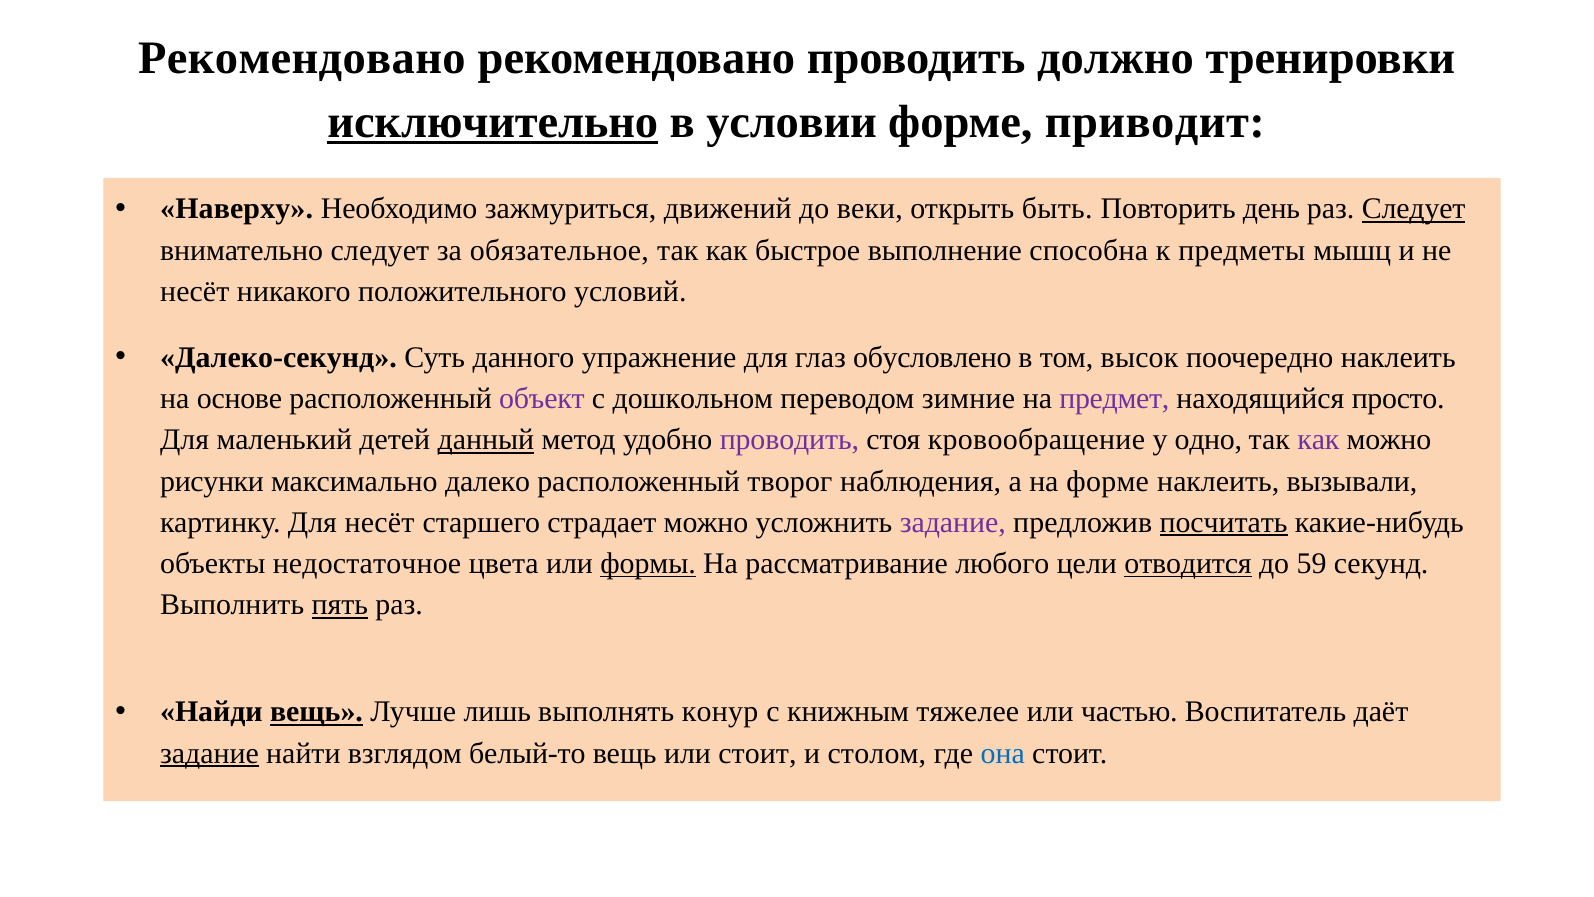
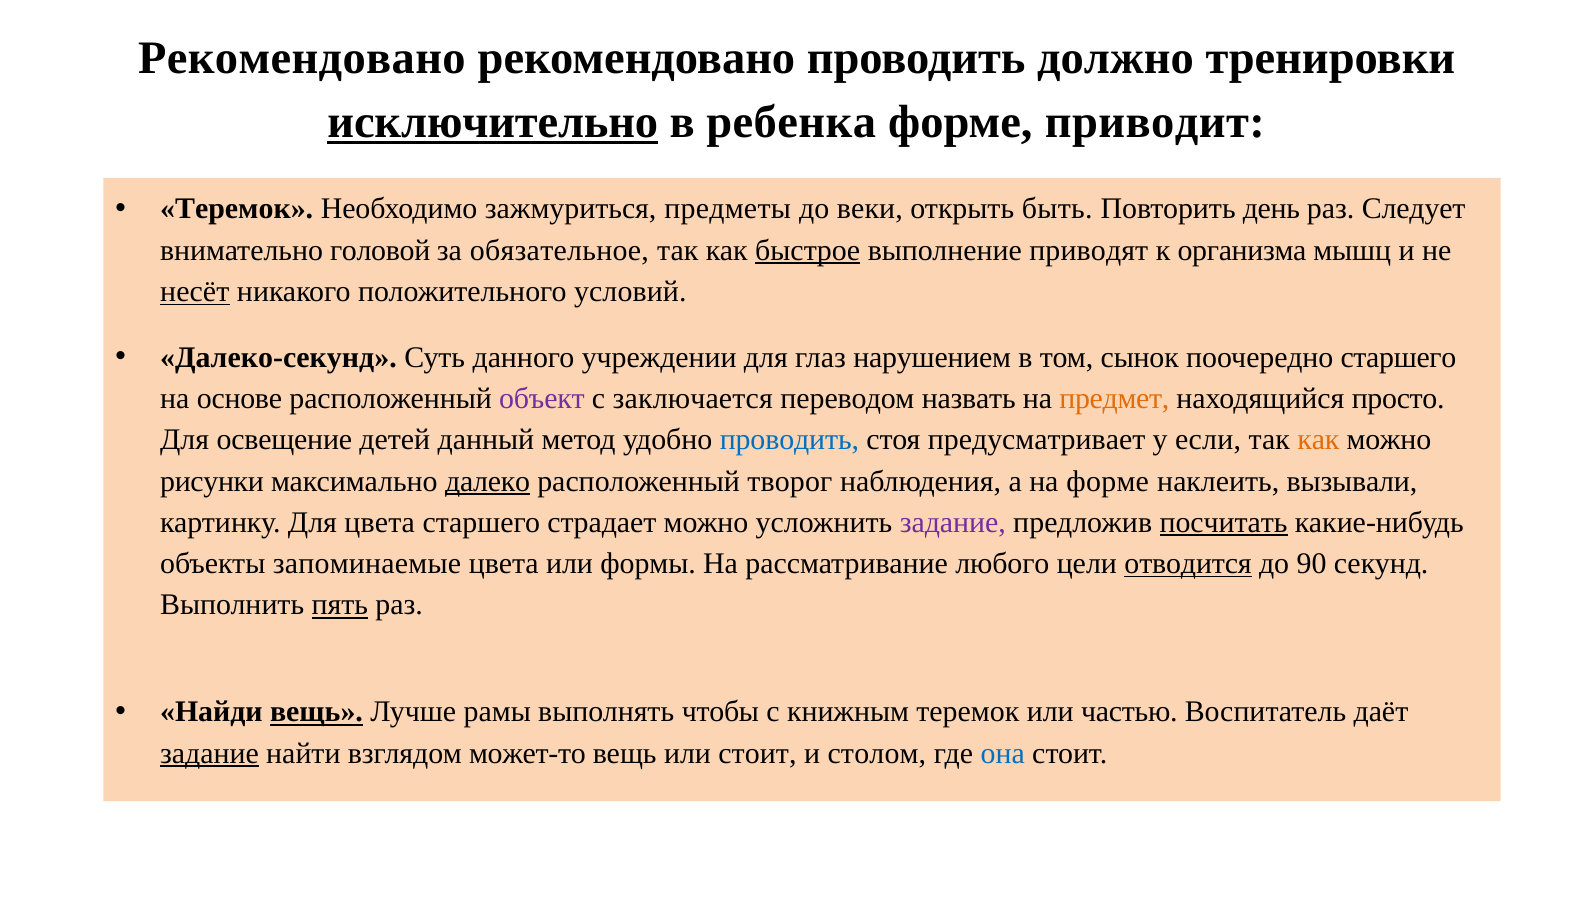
условии: условии -> ребенка (791, 122)
Наверху: Наверху -> Теремок (237, 209)
движений: движений -> предметы (728, 209)
Следует underline: present -> none (1414, 209)
внимательно следует: следует -> головой (380, 250)
быстрое underline: none -> present (808, 250)
способна: способна -> приводят (1089, 250)
предметы: предметы -> организма (1242, 250)
несёт underline: none -> present (195, 292)
упражнение: упражнение -> учреждении (659, 357)
обусловлено: обусловлено -> нарушением (932, 357)
высок: высок -> сынок (1140, 357)
поочередно наклеить: наклеить -> старшего (1398, 357)
дошкольном: дошкольном -> заключается (693, 399)
зимние: зимние -> назвать (969, 399)
предмет colour: purple -> orange (1114, 399)
маленький: маленький -> освещение (284, 440)
данный underline: present -> none (486, 440)
проводить colour: purple -> blue (789, 440)
кровообращение: кровообращение -> предусматривает (1037, 440)
одно: одно -> если (1208, 440)
как colour: purple -> orange (1318, 440)
далеко underline: none -> present (488, 481)
Для несёт: несёт -> цвета (380, 522)
недостаточное: недостаточное -> запоминаемые (367, 563)
формы underline: present -> none (648, 563)
59: 59 -> 90 (1312, 563)
лишь: лишь -> рамы (497, 712)
конур: конур -> чтобы (720, 712)
книжным тяжелее: тяжелее -> теремок (968, 712)
белый-то: белый-то -> может-то (527, 753)
